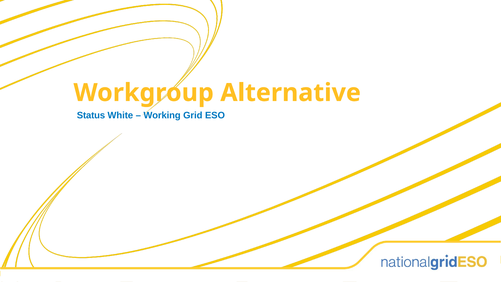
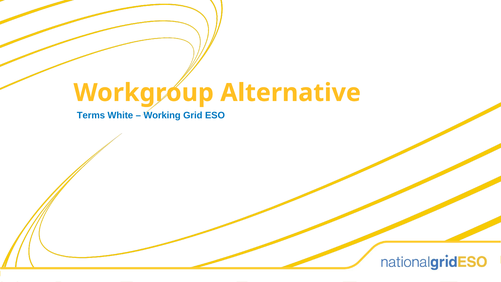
Status: Status -> Terms (91, 115)
